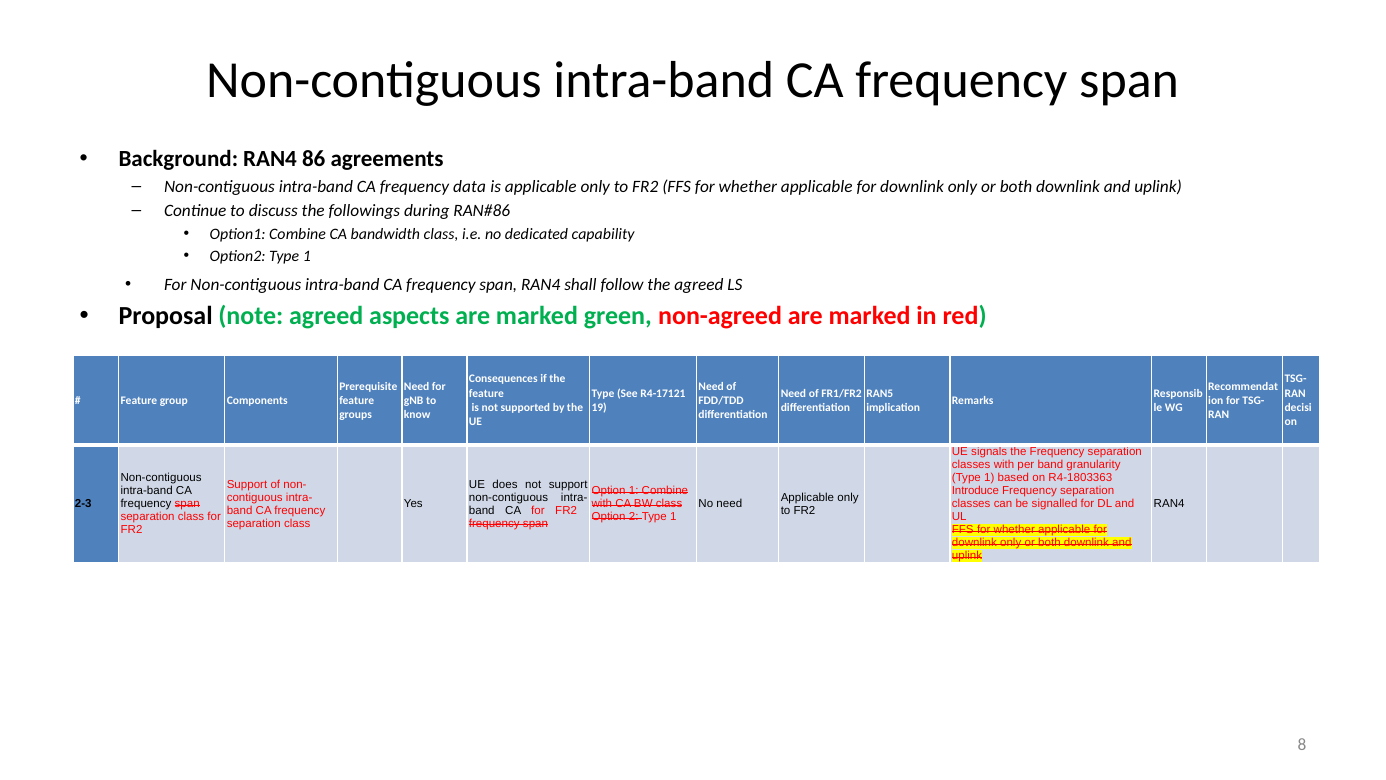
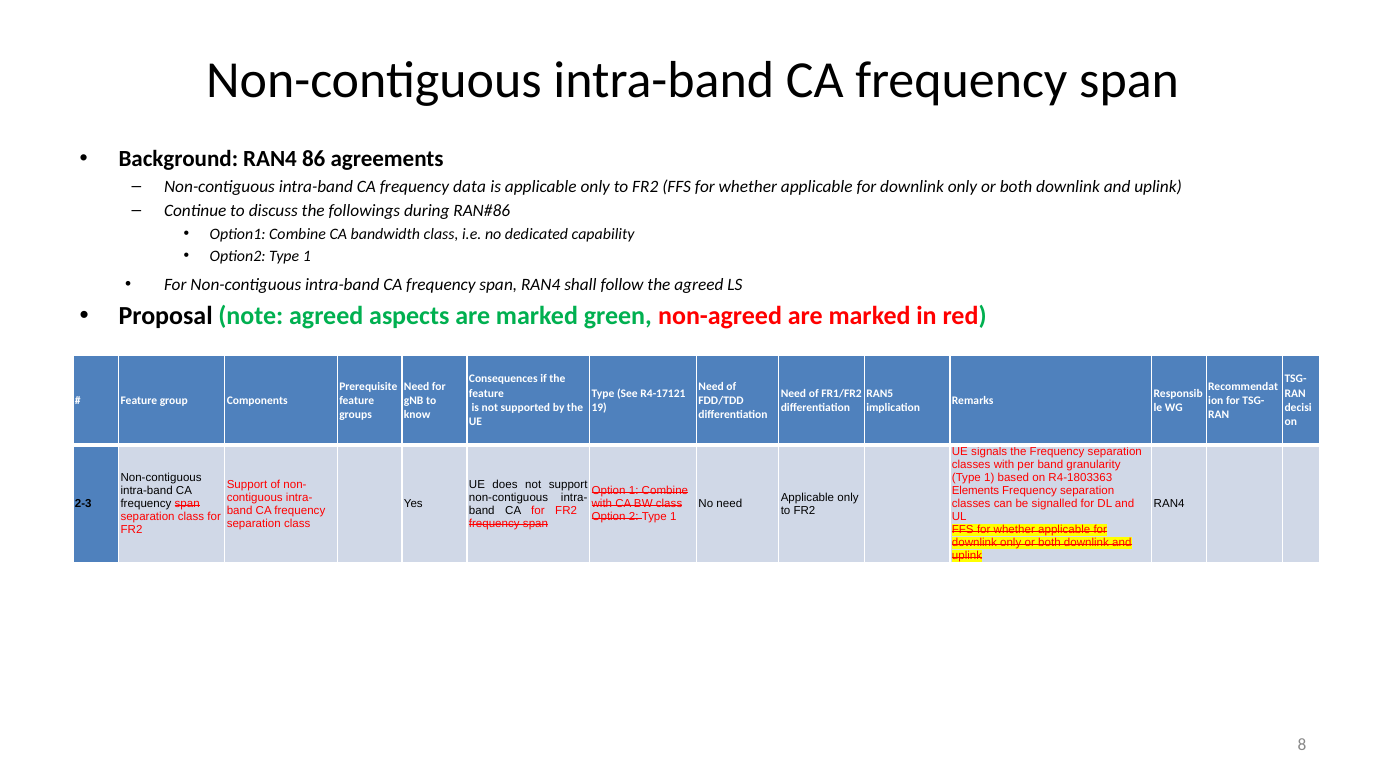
Introduce: Introduce -> Elements (975, 491)
